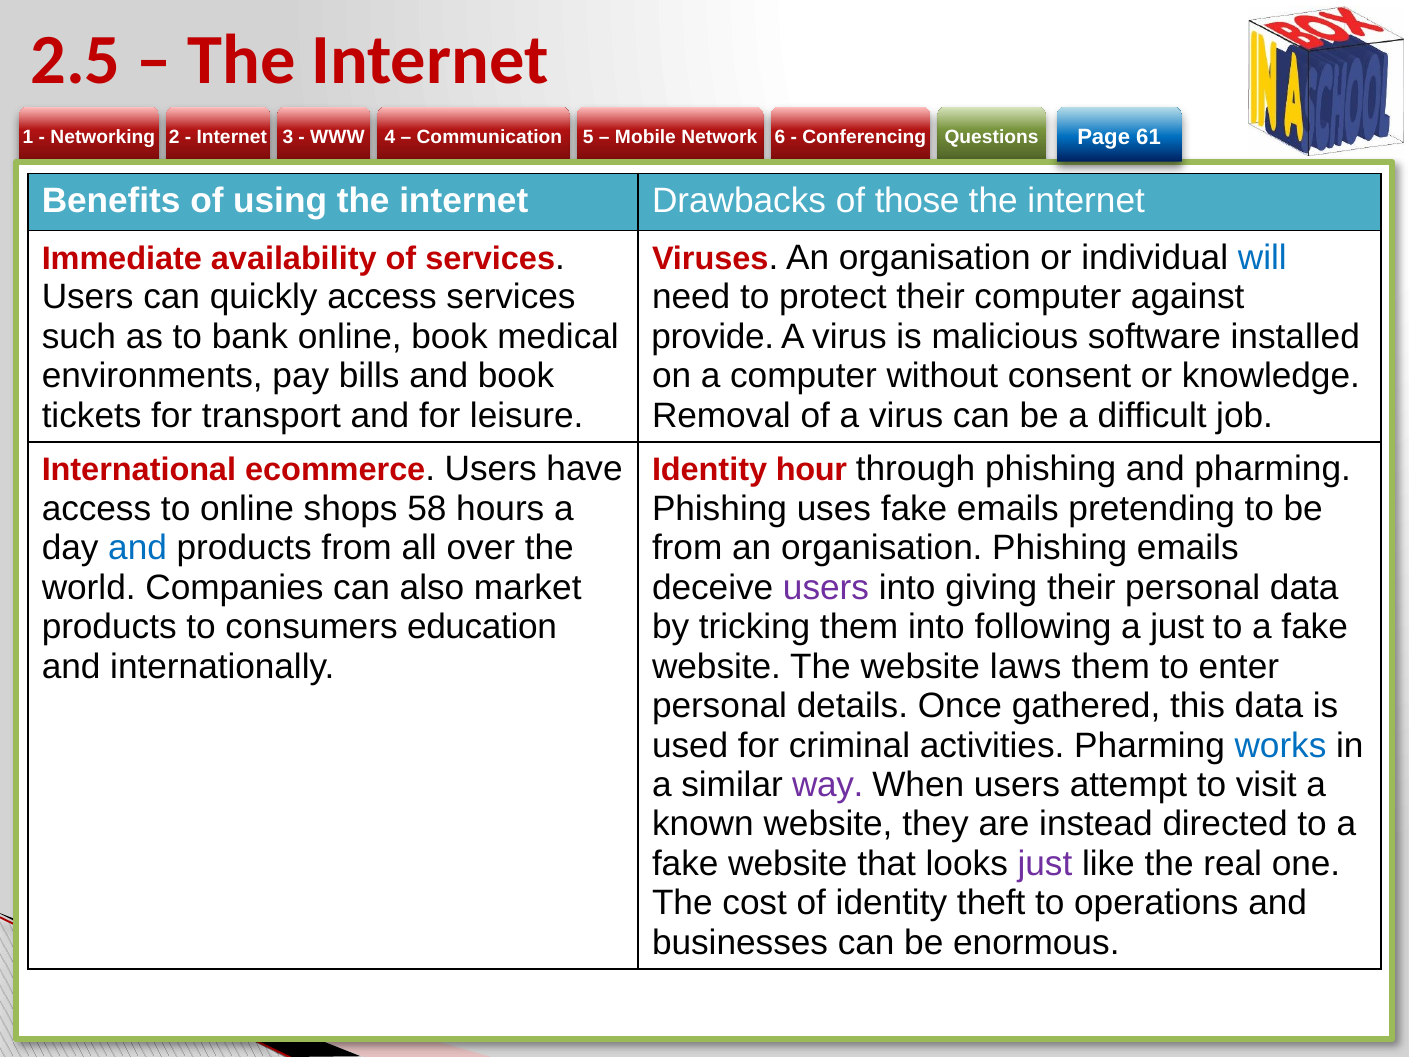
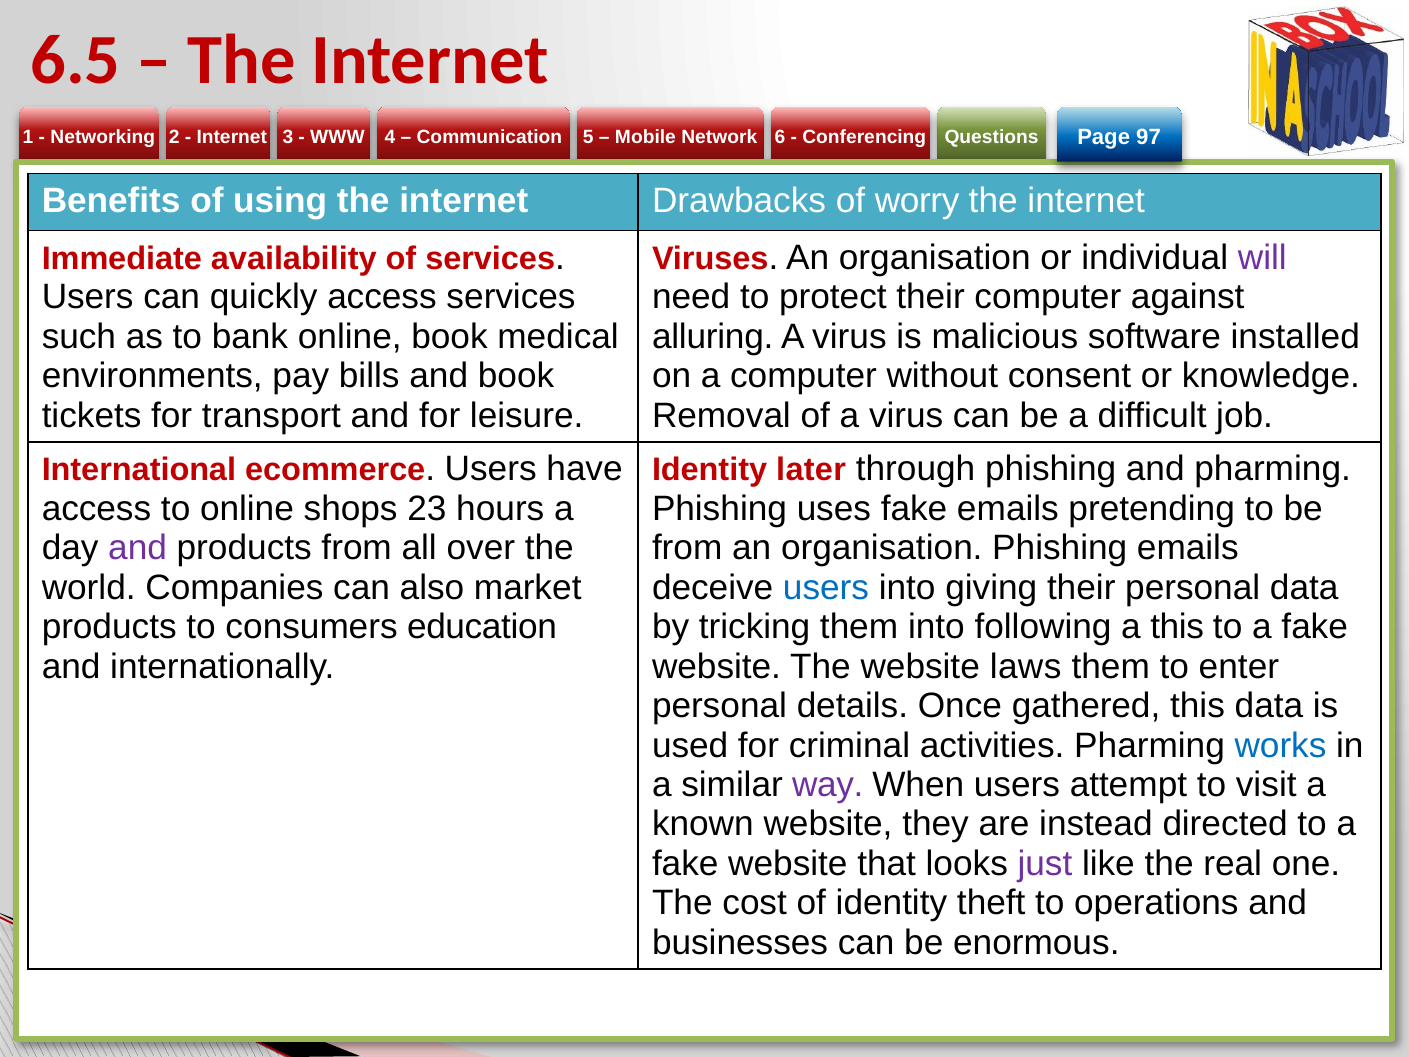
2.5: 2.5 -> 6.5 (76, 60)
61: 61 -> 97 (1149, 137)
those: those -> worry (917, 201)
will colour: blue -> purple (1262, 258)
provide: provide -> alluring (713, 337)
hour: hour -> later (811, 470)
58: 58 -> 23 (427, 509)
and colour: blue -> purple (138, 548)
users colour: purple -> blue (826, 587)
a just: just -> this (1177, 627)
